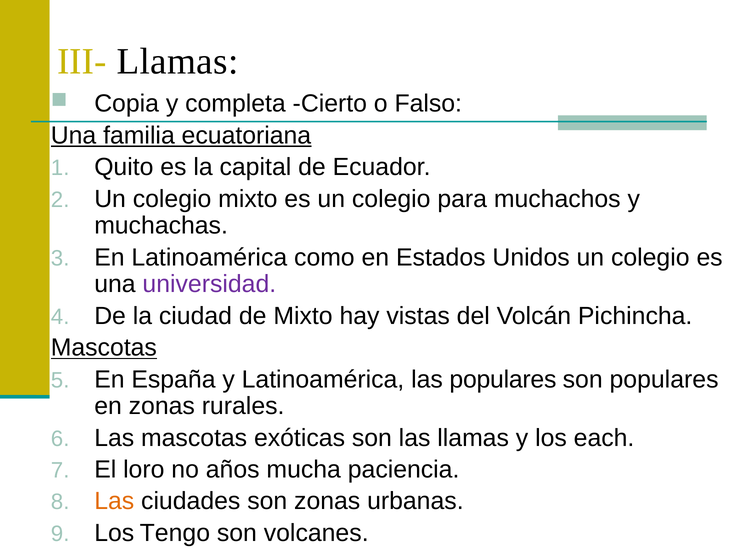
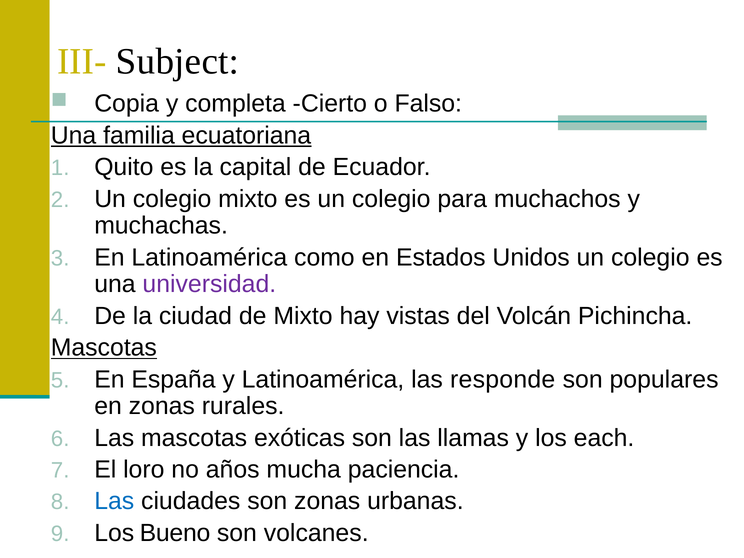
III- Llamas: Llamas -> Subject (178, 61)
las populares: populares -> responde (503, 379)
Las colour: orange -> blue (114, 501)
Tengo: Tengo -> Bueno (175, 533)
